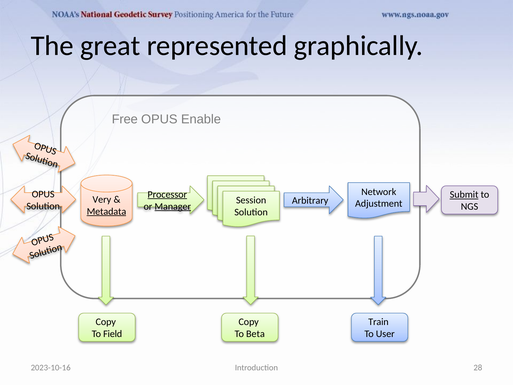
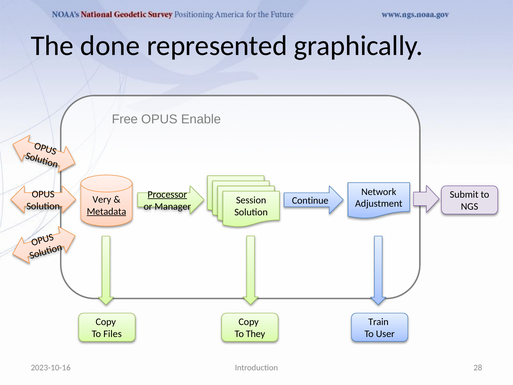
great: great -> done (110, 46)
Submit underline: present -> none (464, 195)
Arbitrary: Arbitrary -> Continue (310, 200)
Manager underline: present -> none (173, 206)
Field: Field -> Files (113, 334)
Beta: Beta -> They (256, 334)
